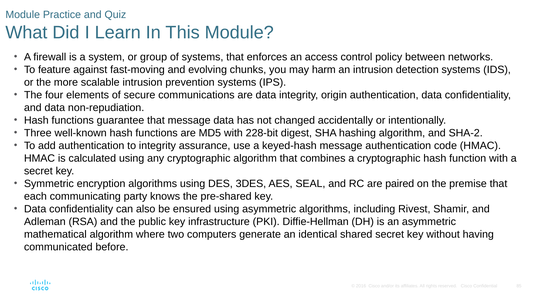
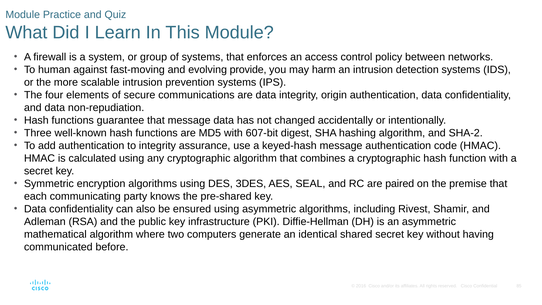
feature: feature -> human (54, 70)
chunks: chunks -> provide (248, 70)
228-bit: 228-bit -> 607-bit (262, 133)
